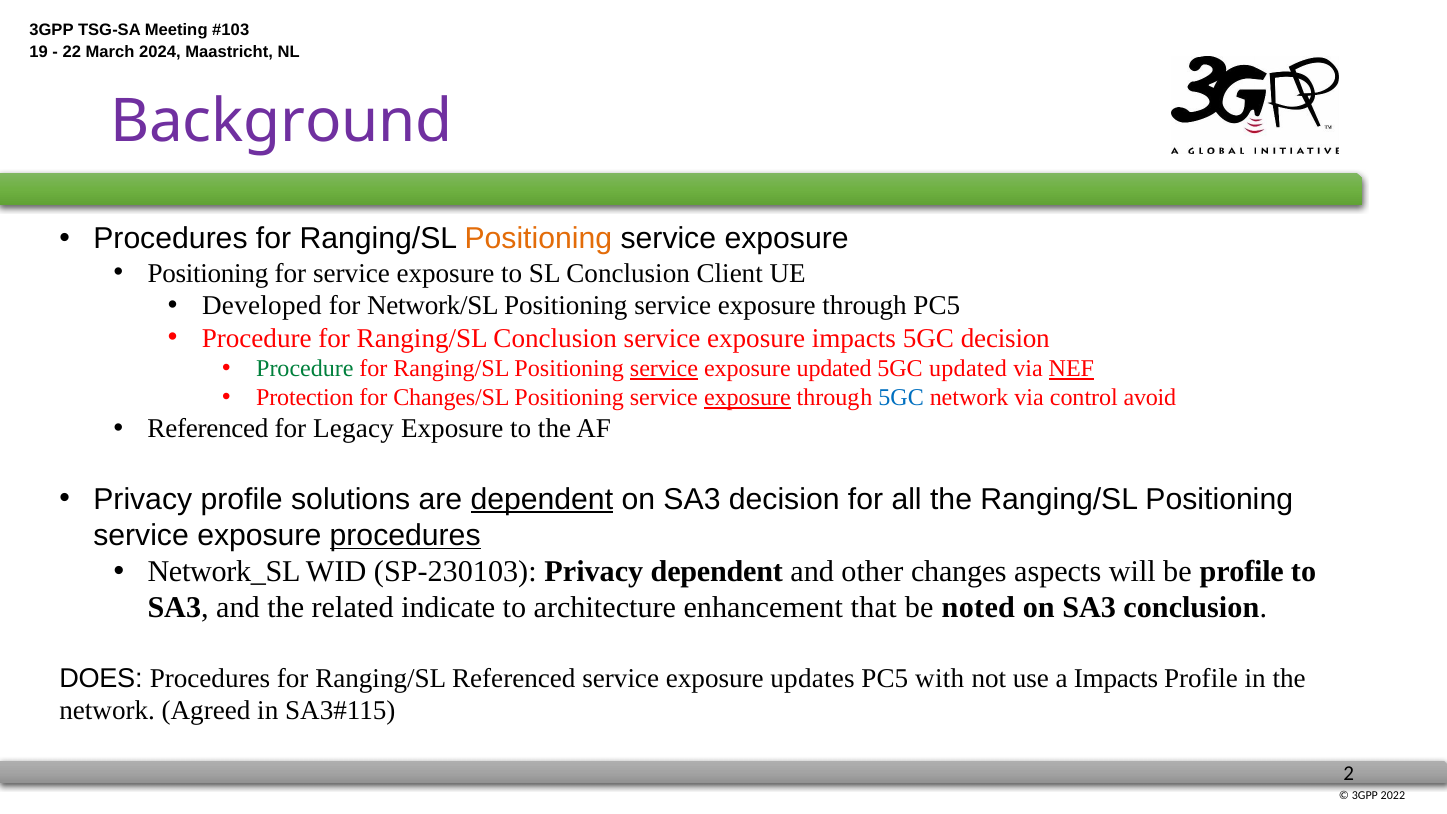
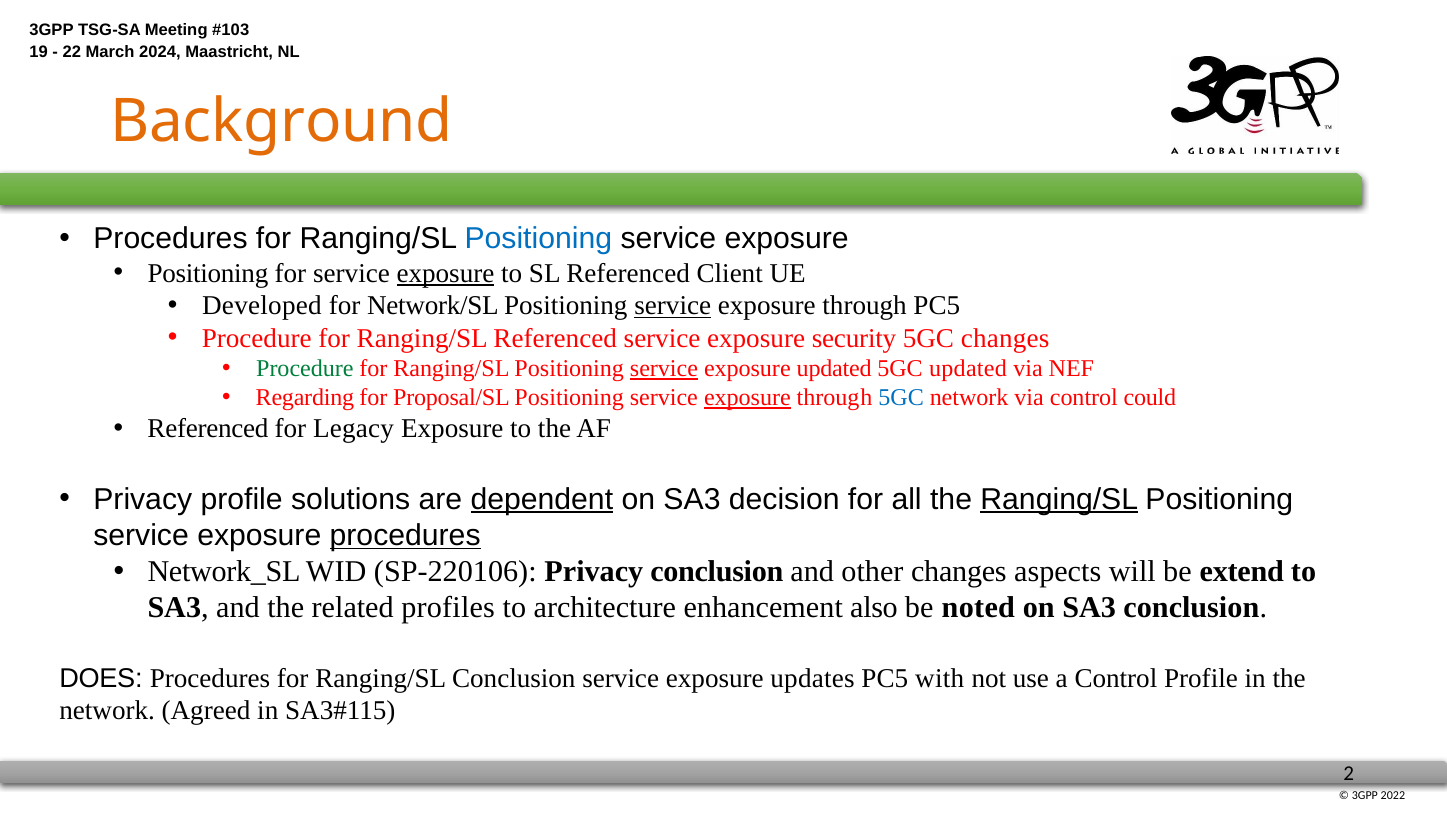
Background colour: purple -> orange (282, 122)
Positioning colour: orange -> blue (538, 239)
exposure underline: none -> present (445, 273)
SL Conclusion: Conclusion -> Referenced (628, 273)
service underline: none -> present (673, 306)
Ranging/SL Conclusion: Conclusion -> Referenced (555, 338)
exposure impacts: impacts -> security (854, 338)
5GC decision: decision -> changes (1005, 338)
NEF underline: present -> none (1071, 369)
Protection: Protection -> Regarding (305, 398)
Changes/SL: Changes/SL -> Proposal/SL (452, 398)
avoid: avoid -> could (1150, 398)
Ranging/SL underline: none -> present (1059, 499)
SP-230103: SP-230103 -> SP-220106 (455, 572)
Privacy dependent: dependent -> conclusion (717, 572)
be profile: profile -> extend (1242, 572)
indicate: indicate -> profiles (448, 608)
that: that -> also (874, 608)
Ranging/SL Referenced: Referenced -> Conclusion (514, 678)
a Impacts: Impacts -> Control (1116, 678)
